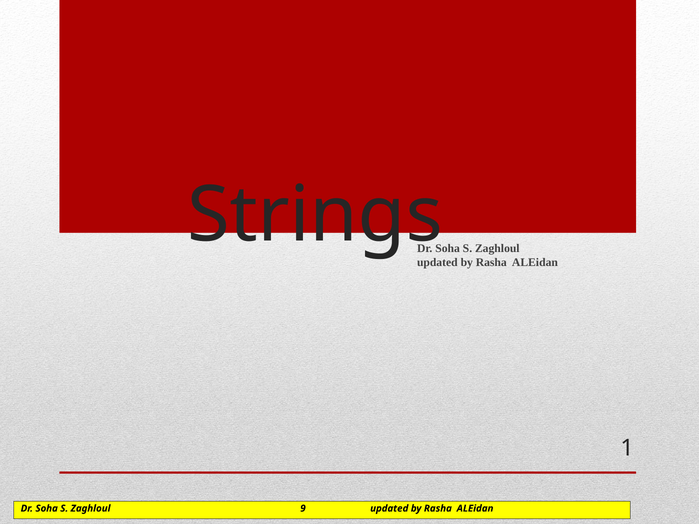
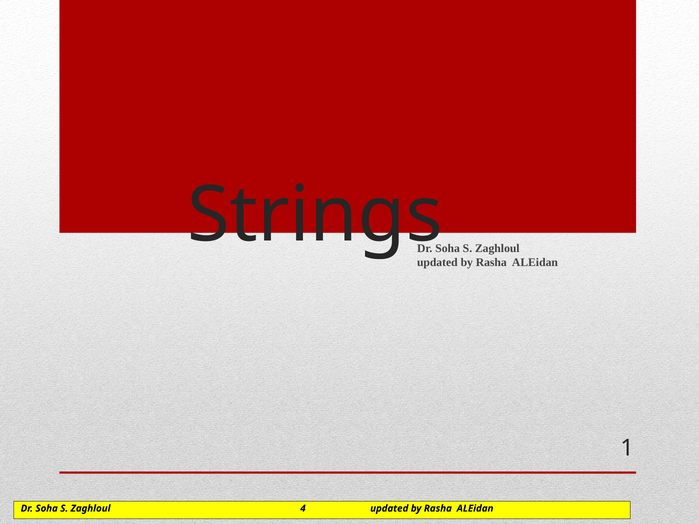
9: 9 -> 4 (303, 509)
